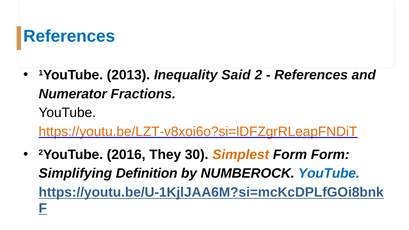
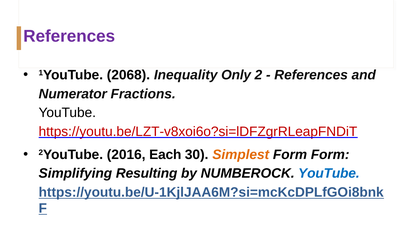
References colour: blue -> purple (69, 36)
2013: 2013 -> 2068 (128, 75)
Said: Said -> Only (236, 75)
https://youtu.be/LZT-v8xoi6o?si=lDFZgrRLeapFNDiT colour: orange -> red (198, 132)
They: They -> Each (165, 155)
Definition: Definition -> Resulting (147, 173)
